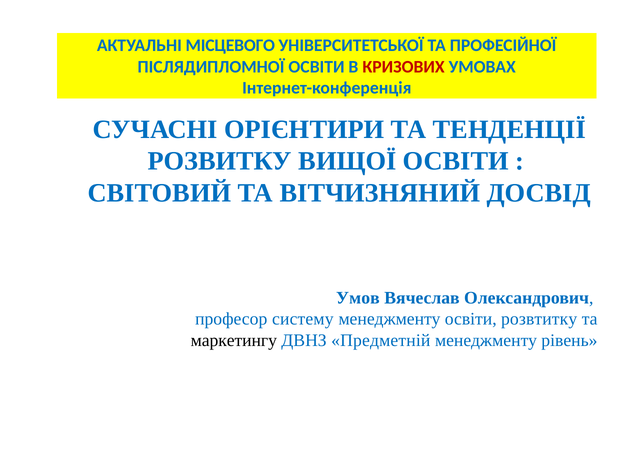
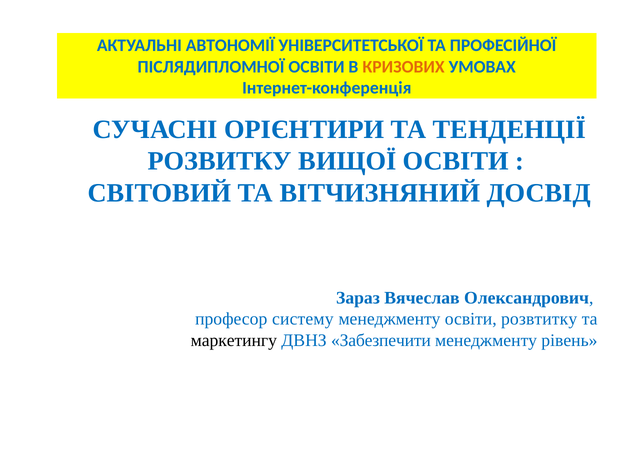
МІСЦЕВОГО: МІСЦЕВОГО -> АВТОНОМІЇ (230, 46)
КРИЗОВИХ colour: red -> orange (404, 67)
Умов: Умов -> Зараз (358, 298)
Предметній: Предметній -> Забезпечити (381, 340)
